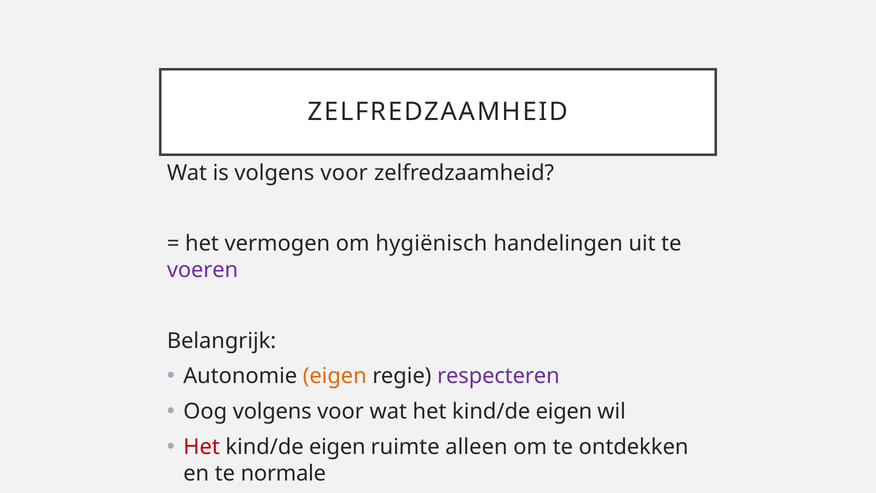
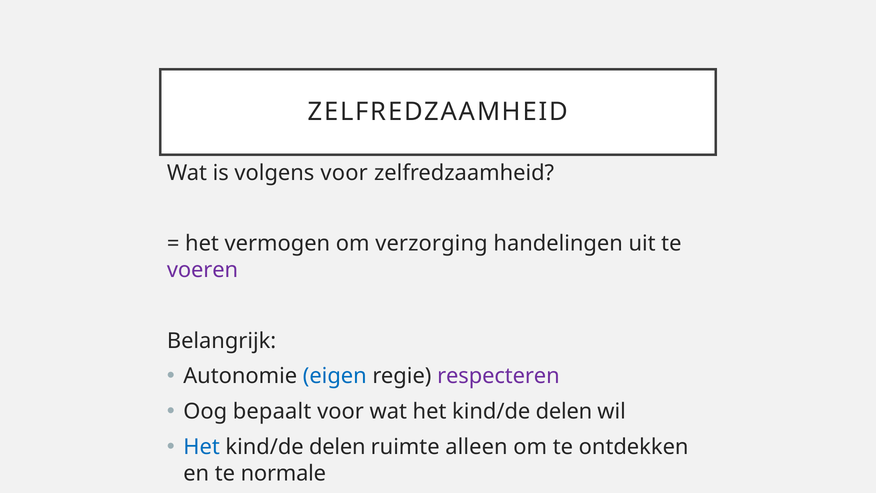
hygiënisch: hygiënisch -> verzorging (431, 244)
eigen colour: orange -> blue (335, 376)
Oog volgens: volgens -> bepaalt (272, 411)
wat het kind/de eigen: eigen -> delen (564, 411)
Het colour: red -> blue (202, 447)
eigen: eigen -> delen (337, 447)
